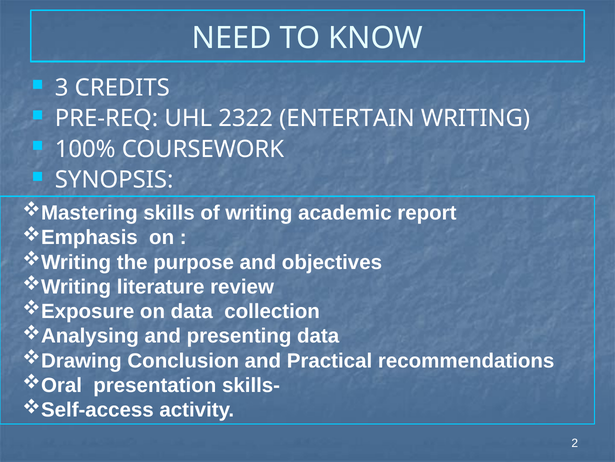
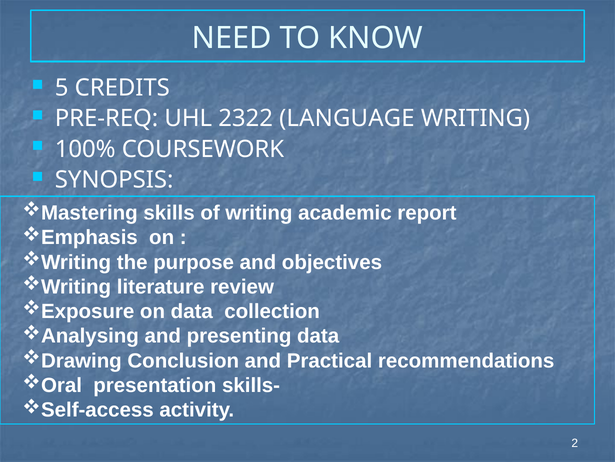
3: 3 -> 5 (62, 88)
ENTERTAIN: ENTERTAIN -> LANGUAGE (347, 118)
